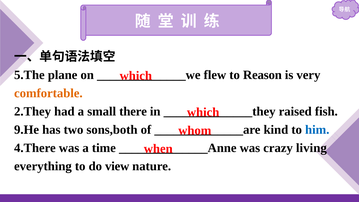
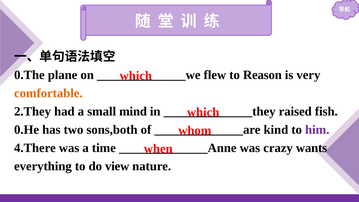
5.The: 5.The -> 0.The (29, 75)
there: there -> mind (133, 111)
9.He: 9.He -> 0.He (27, 130)
him colour: blue -> purple (317, 130)
living: living -> wants (312, 148)
